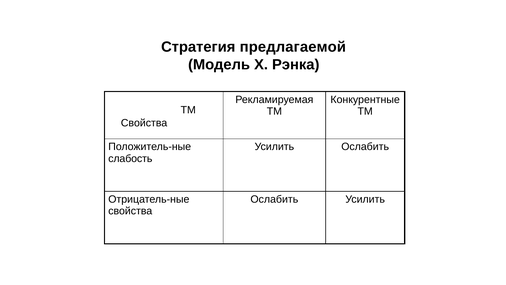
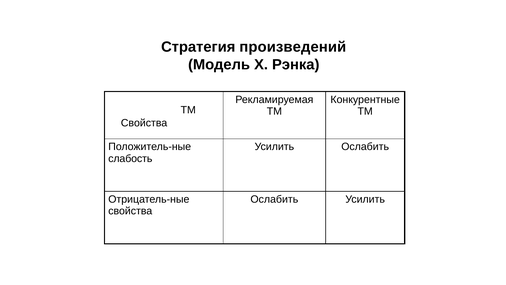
предлагаемой: предлагаемой -> произведений (293, 47)
